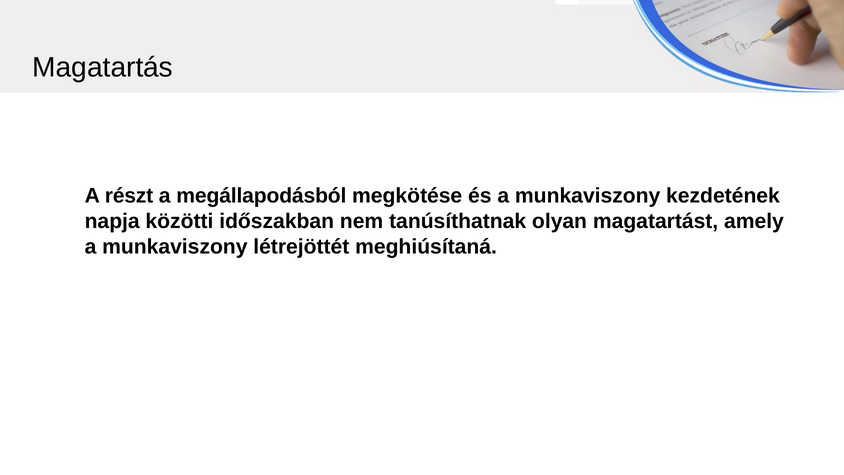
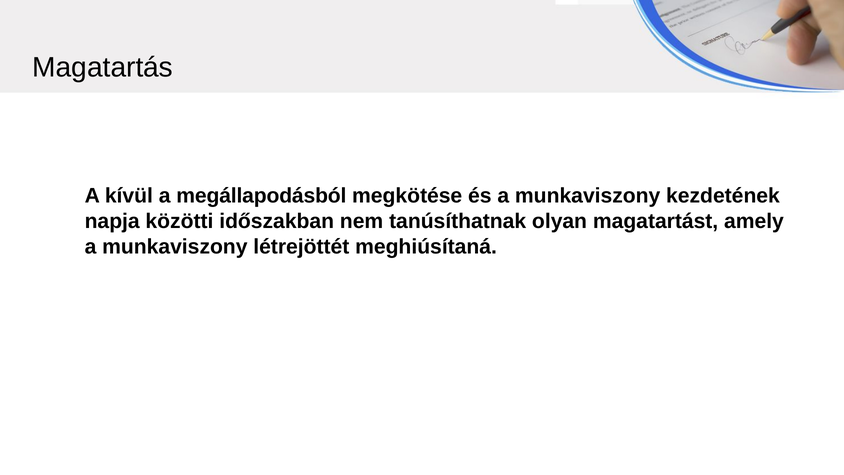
részt: részt -> kívül (129, 196)
